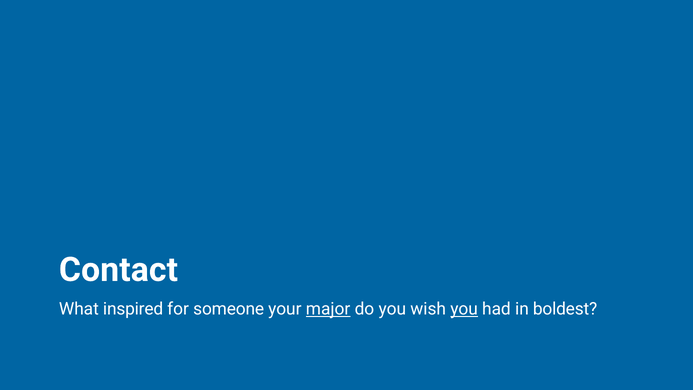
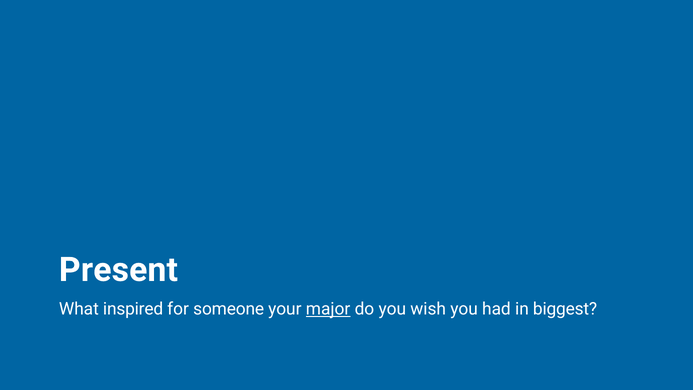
Contact: Contact -> Present (118, 270)
you underline: present -> none (464, 309)
boldest: boldest -> biggest (565, 309)
